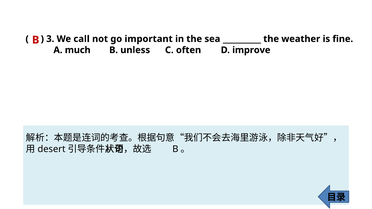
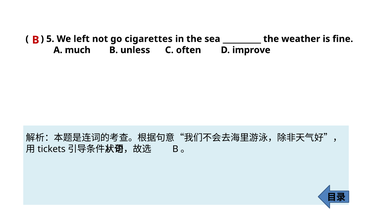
3: 3 -> 5 (50, 39)
call: call -> left (82, 39)
important: important -> cigarettes (149, 39)
desert: desert -> tickets (52, 149)
